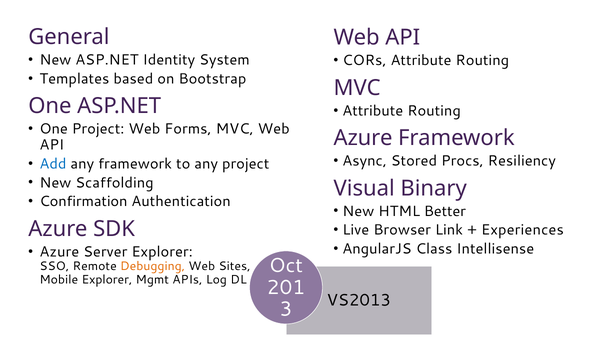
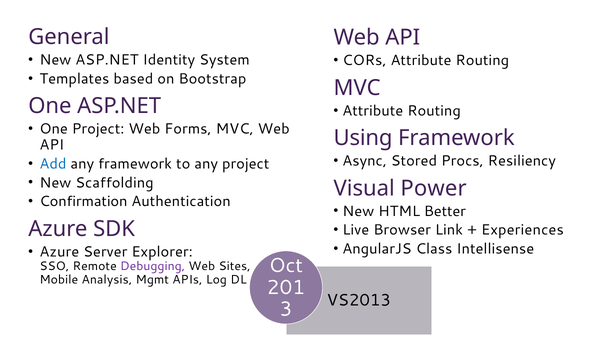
Azure: Azure -> Using (363, 138)
Binary: Binary -> Power (434, 188)
Debugging colour: orange -> purple (153, 266)
Mobile Explorer: Explorer -> Analysis (107, 279)
